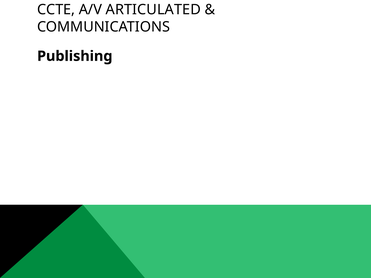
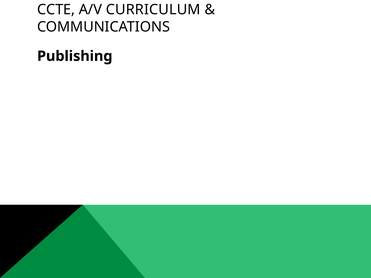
ARTICULATED: ARTICULATED -> CURRICULUM (153, 10)
